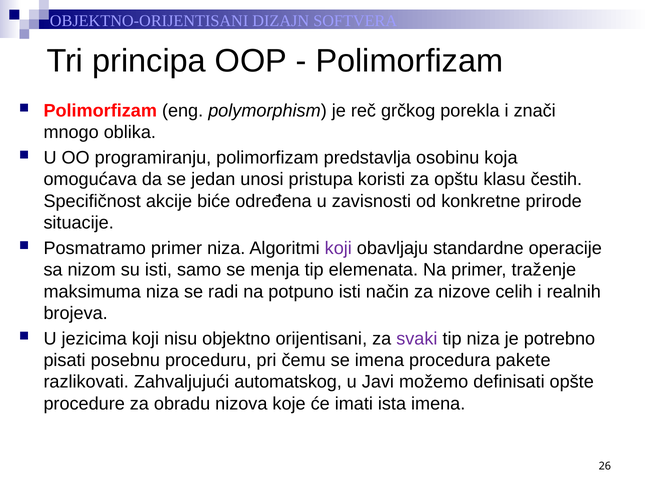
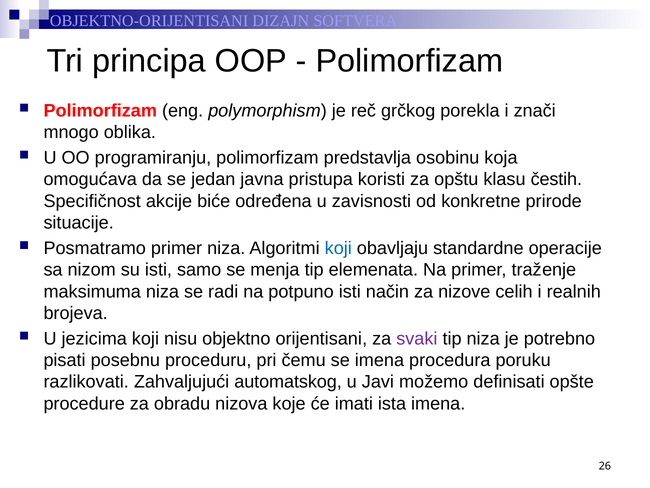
unosi: unosi -> javna (262, 179)
koji colour: purple -> blue (338, 248)
pakete: pakete -> poruku (523, 360)
